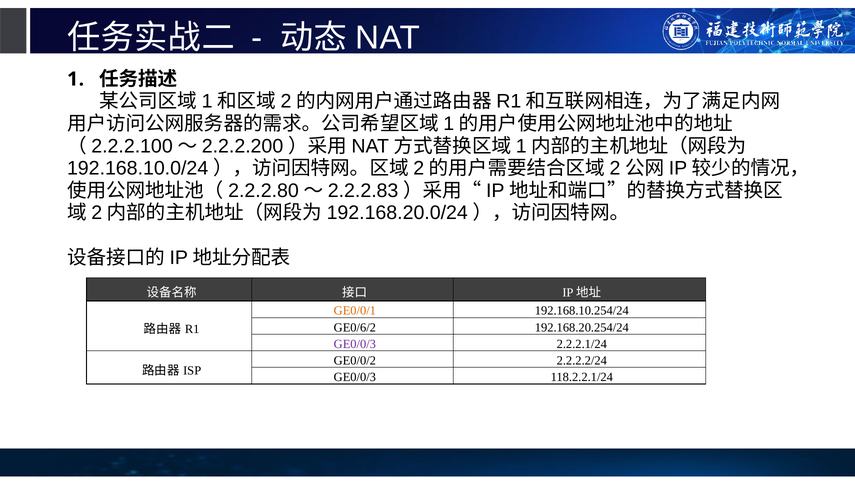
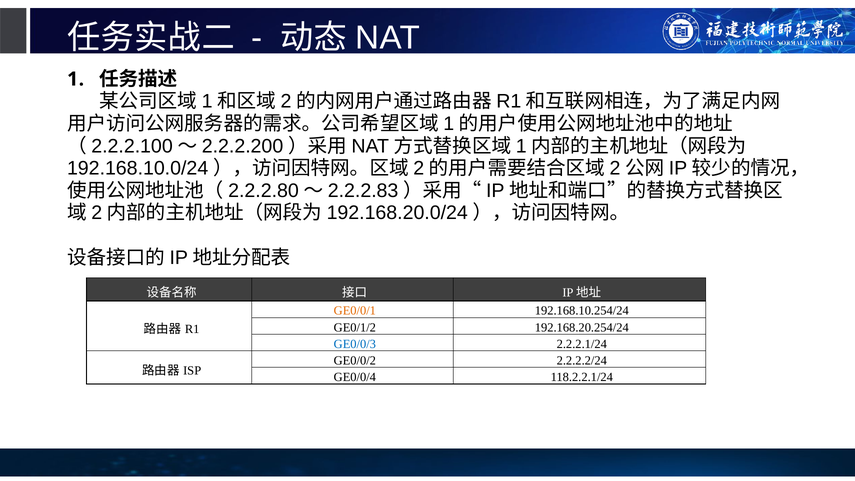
GE0/6/2: GE0/6/2 -> GE0/1/2 (355, 327)
GE0/0/3 colour: purple -> blue (355, 344)
GE0/0/3: GE0/0/3 -> GE0/0/4 (355, 377)
